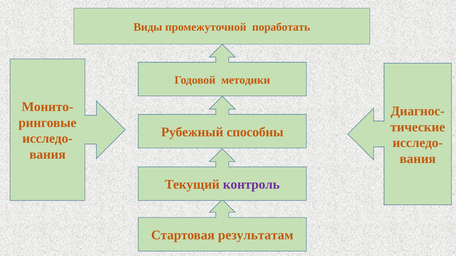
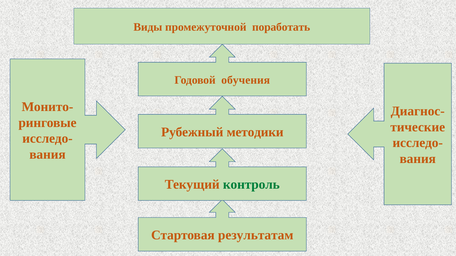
методики: методики -> обучения (246, 80)
способны: способны -> методики (255, 132)
контроль colour: purple -> green (251, 185)
